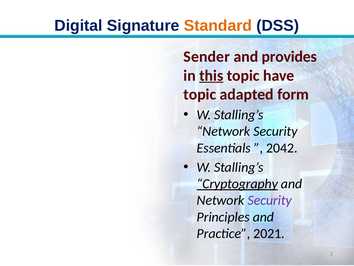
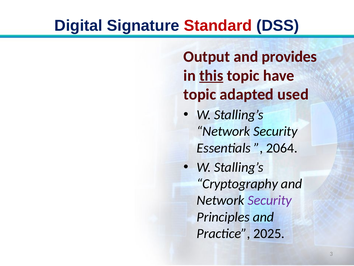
Standard colour: orange -> red (218, 26)
Sender: Sender -> Output (207, 57)
form: form -> used (293, 94)
2042: 2042 -> 2064 (282, 148)
Cryptography underline: present -> none (237, 184)
2021: 2021 -> 2025 (269, 233)
